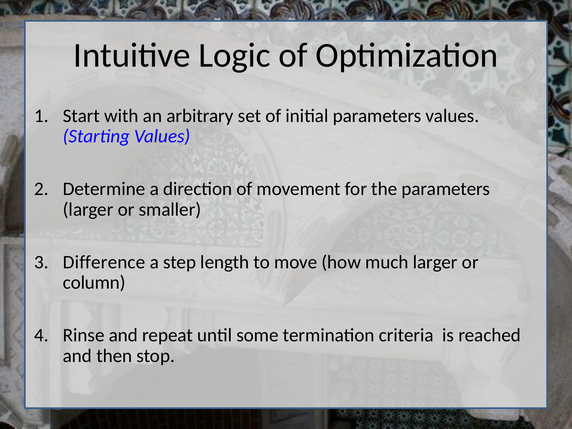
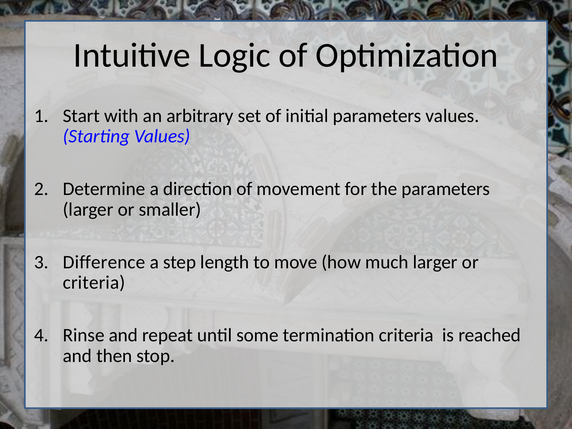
column: column -> criteria (94, 283)
